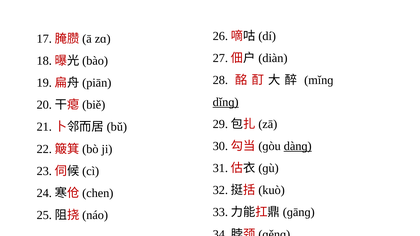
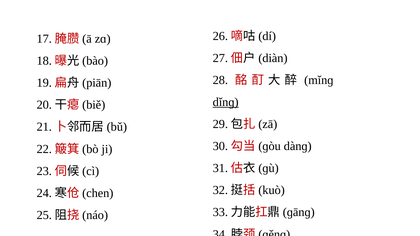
dànɡ underline: present -> none (298, 146)
